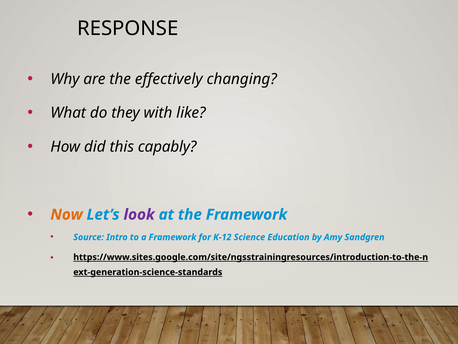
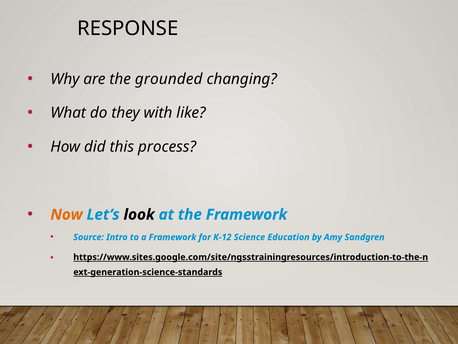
effectively: effectively -> grounded (169, 79)
capably: capably -> process (167, 147)
look colour: purple -> black (139, 214)
